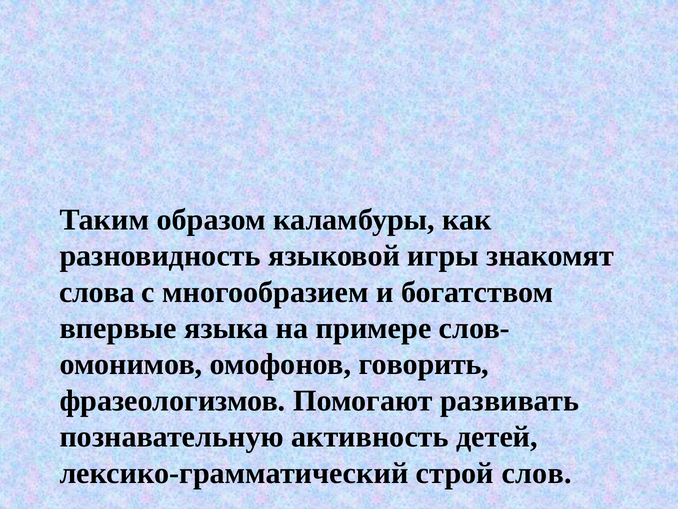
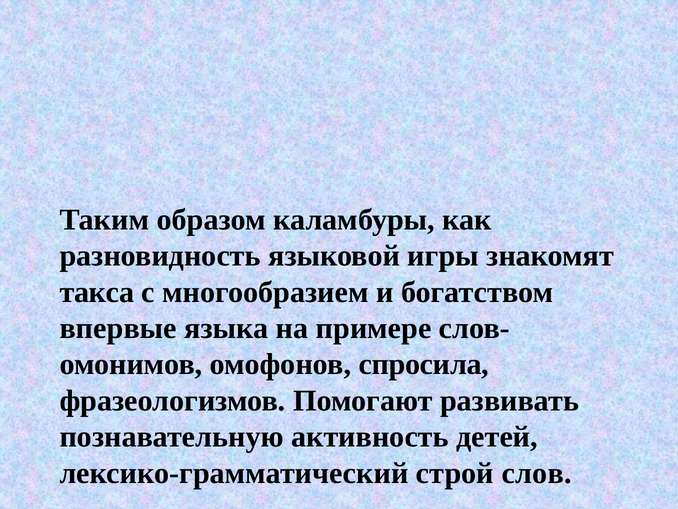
слова: слова -> такса (97, 292)
говорить: говорить -> спросила (424, 364)
